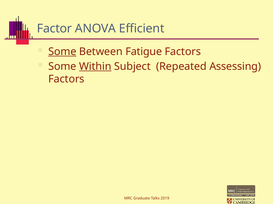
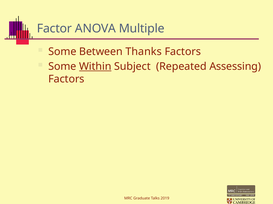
Efficient: Efficient -> Multiple (142, 29)
Some underline: present -> none (62, 52)
Fatigue: Fatigue -> Thanks (144, 52)
